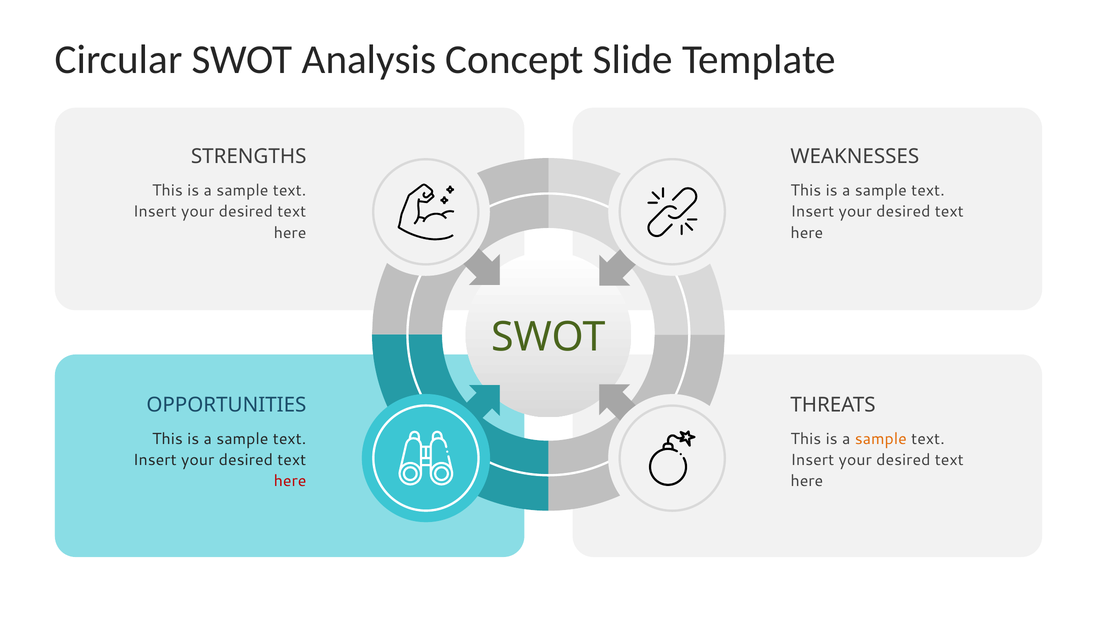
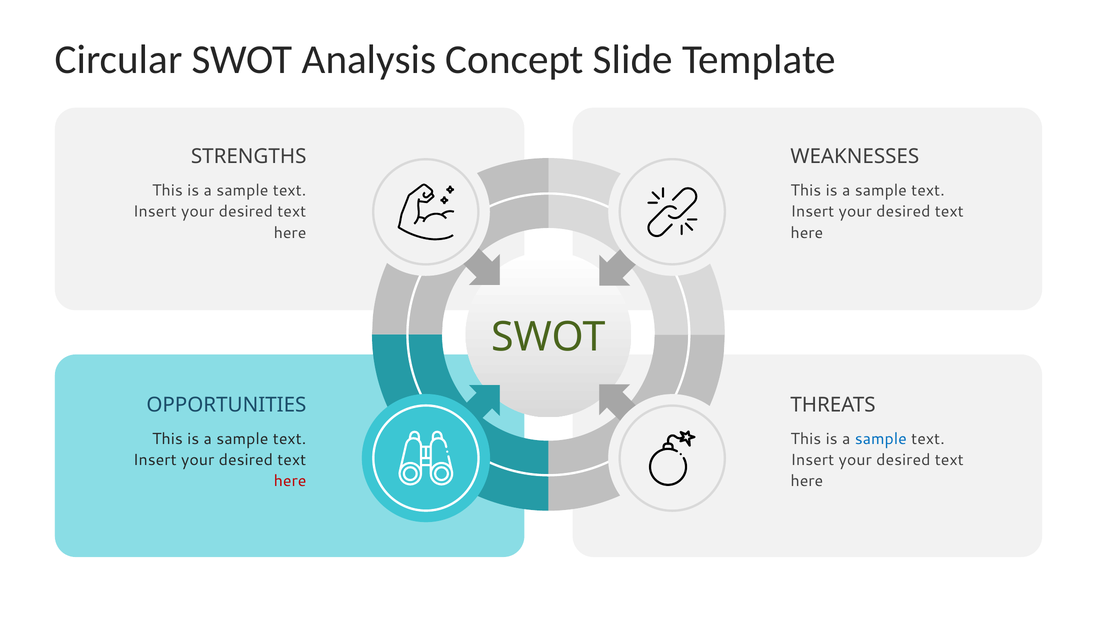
sample colour: orange -> blue (881, 439)
